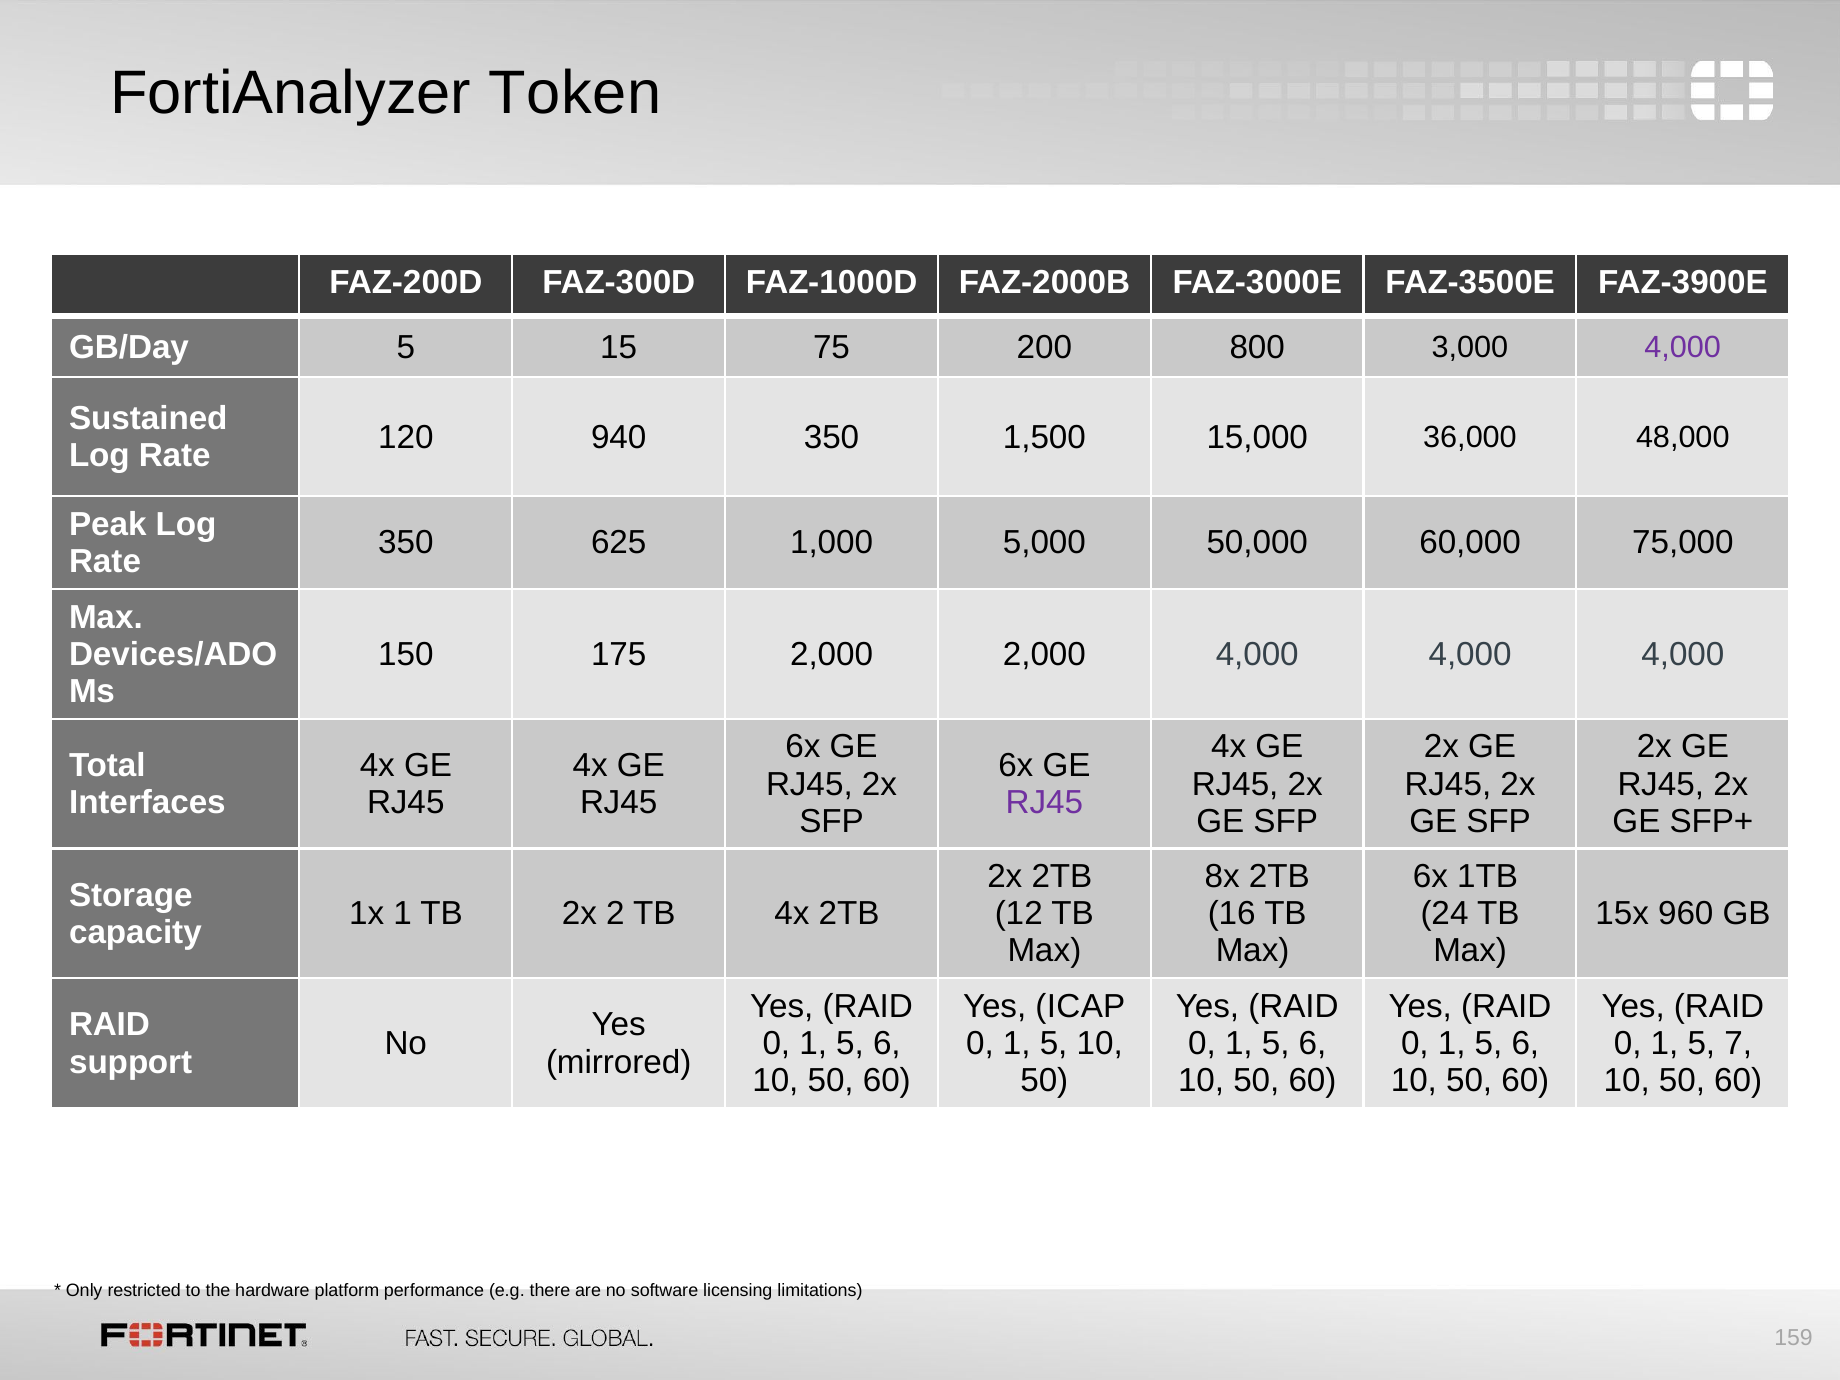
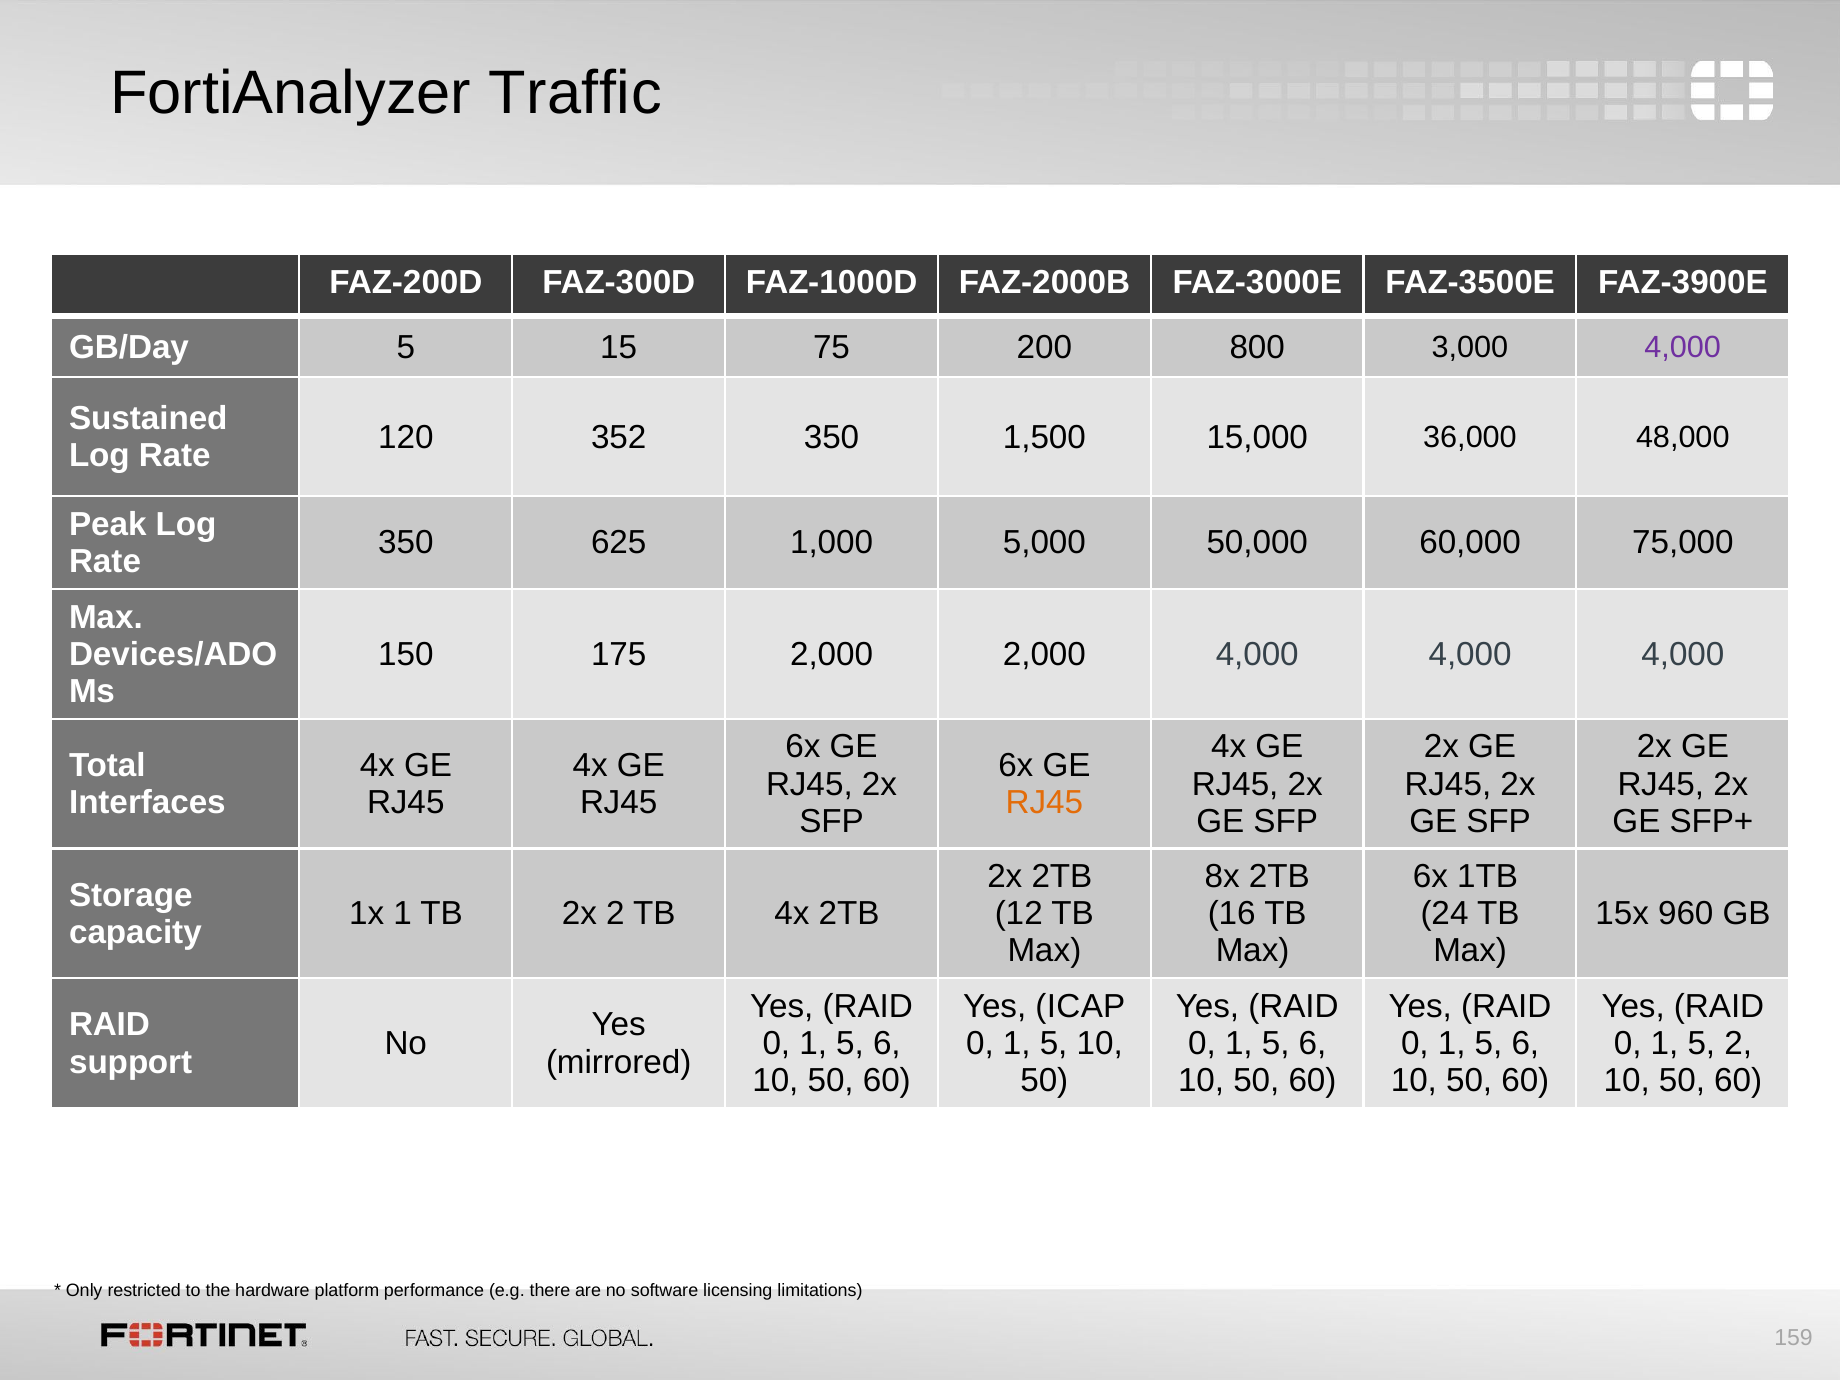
Token: Token -> Traffic (575, 93)
940: 940 -> 352 (619, 437)
RJ45 colour: purple -> orange (1044, 803)
5 7: 7 -> 2 (1738, 1044)
